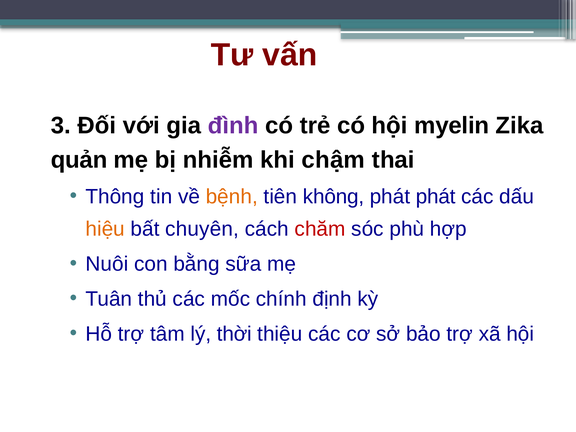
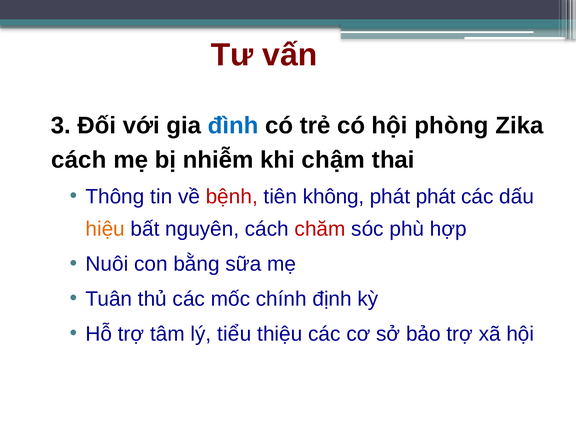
đình colour: purple -> blue (233, 125)
myelin: myelin -> phòng (451, 125)
quản: quản -> cách (79, 160)
bệnh colour: orange -> red (232, 197)
chuyên: chuyên -> nguyên (202, 229)
thời: thời -> tiểu (234, 334)
